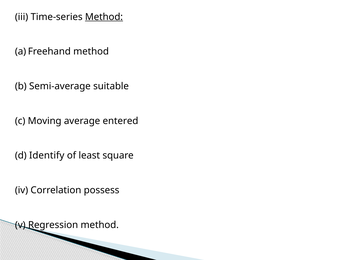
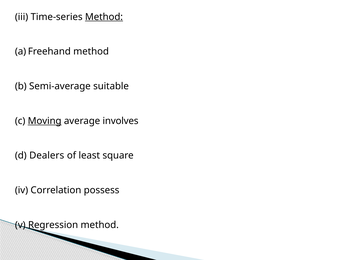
Moving underline: none -> present (45, 121)
entered: entered -> involves (121, 121)
Identify: Identify -> Dealers (47, 155)
